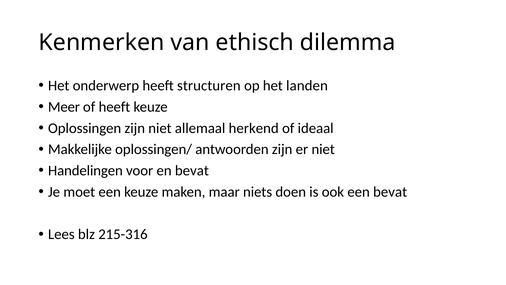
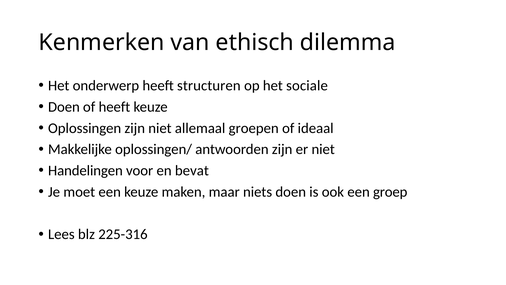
landen: landen -> sociale (307, 86)
Meer: Meer -> Doen (64, 107)
herkend: herkend -> groepen (254, 128)
een bevat: bevat -> groep (390, 192)
215-316: 215-316 -> 225-316 (123, 234)
